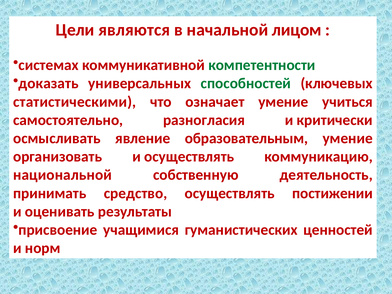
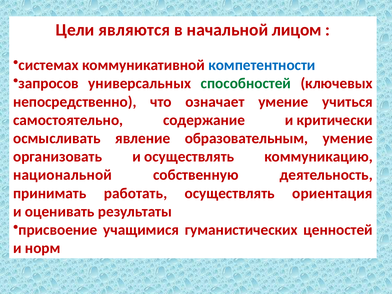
компетентности colour: green -> blue (262, 65)
доказать: доказать -> запросов (49, 83)
статистическими: статистическими -> непосредственно (75, 102)
разногласия: разногласия -> содержание (204, 120)
средство: средство -> работать (135, 193)
постижении: постижении -> ориентация (332, 193)
